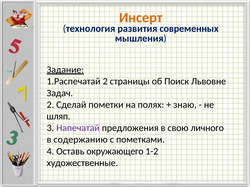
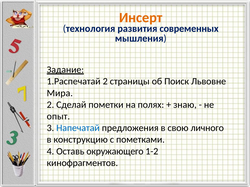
Задач: Задач -> Мира (60, 93)
шляп: шляп -> опыт (58, 117)
Напечатай colour: purple -> blue (78, 128)
содержанию: содержанию -> конструкцию (81, 140)
художественные: художественные -> кинофрагментов (82, 163)
